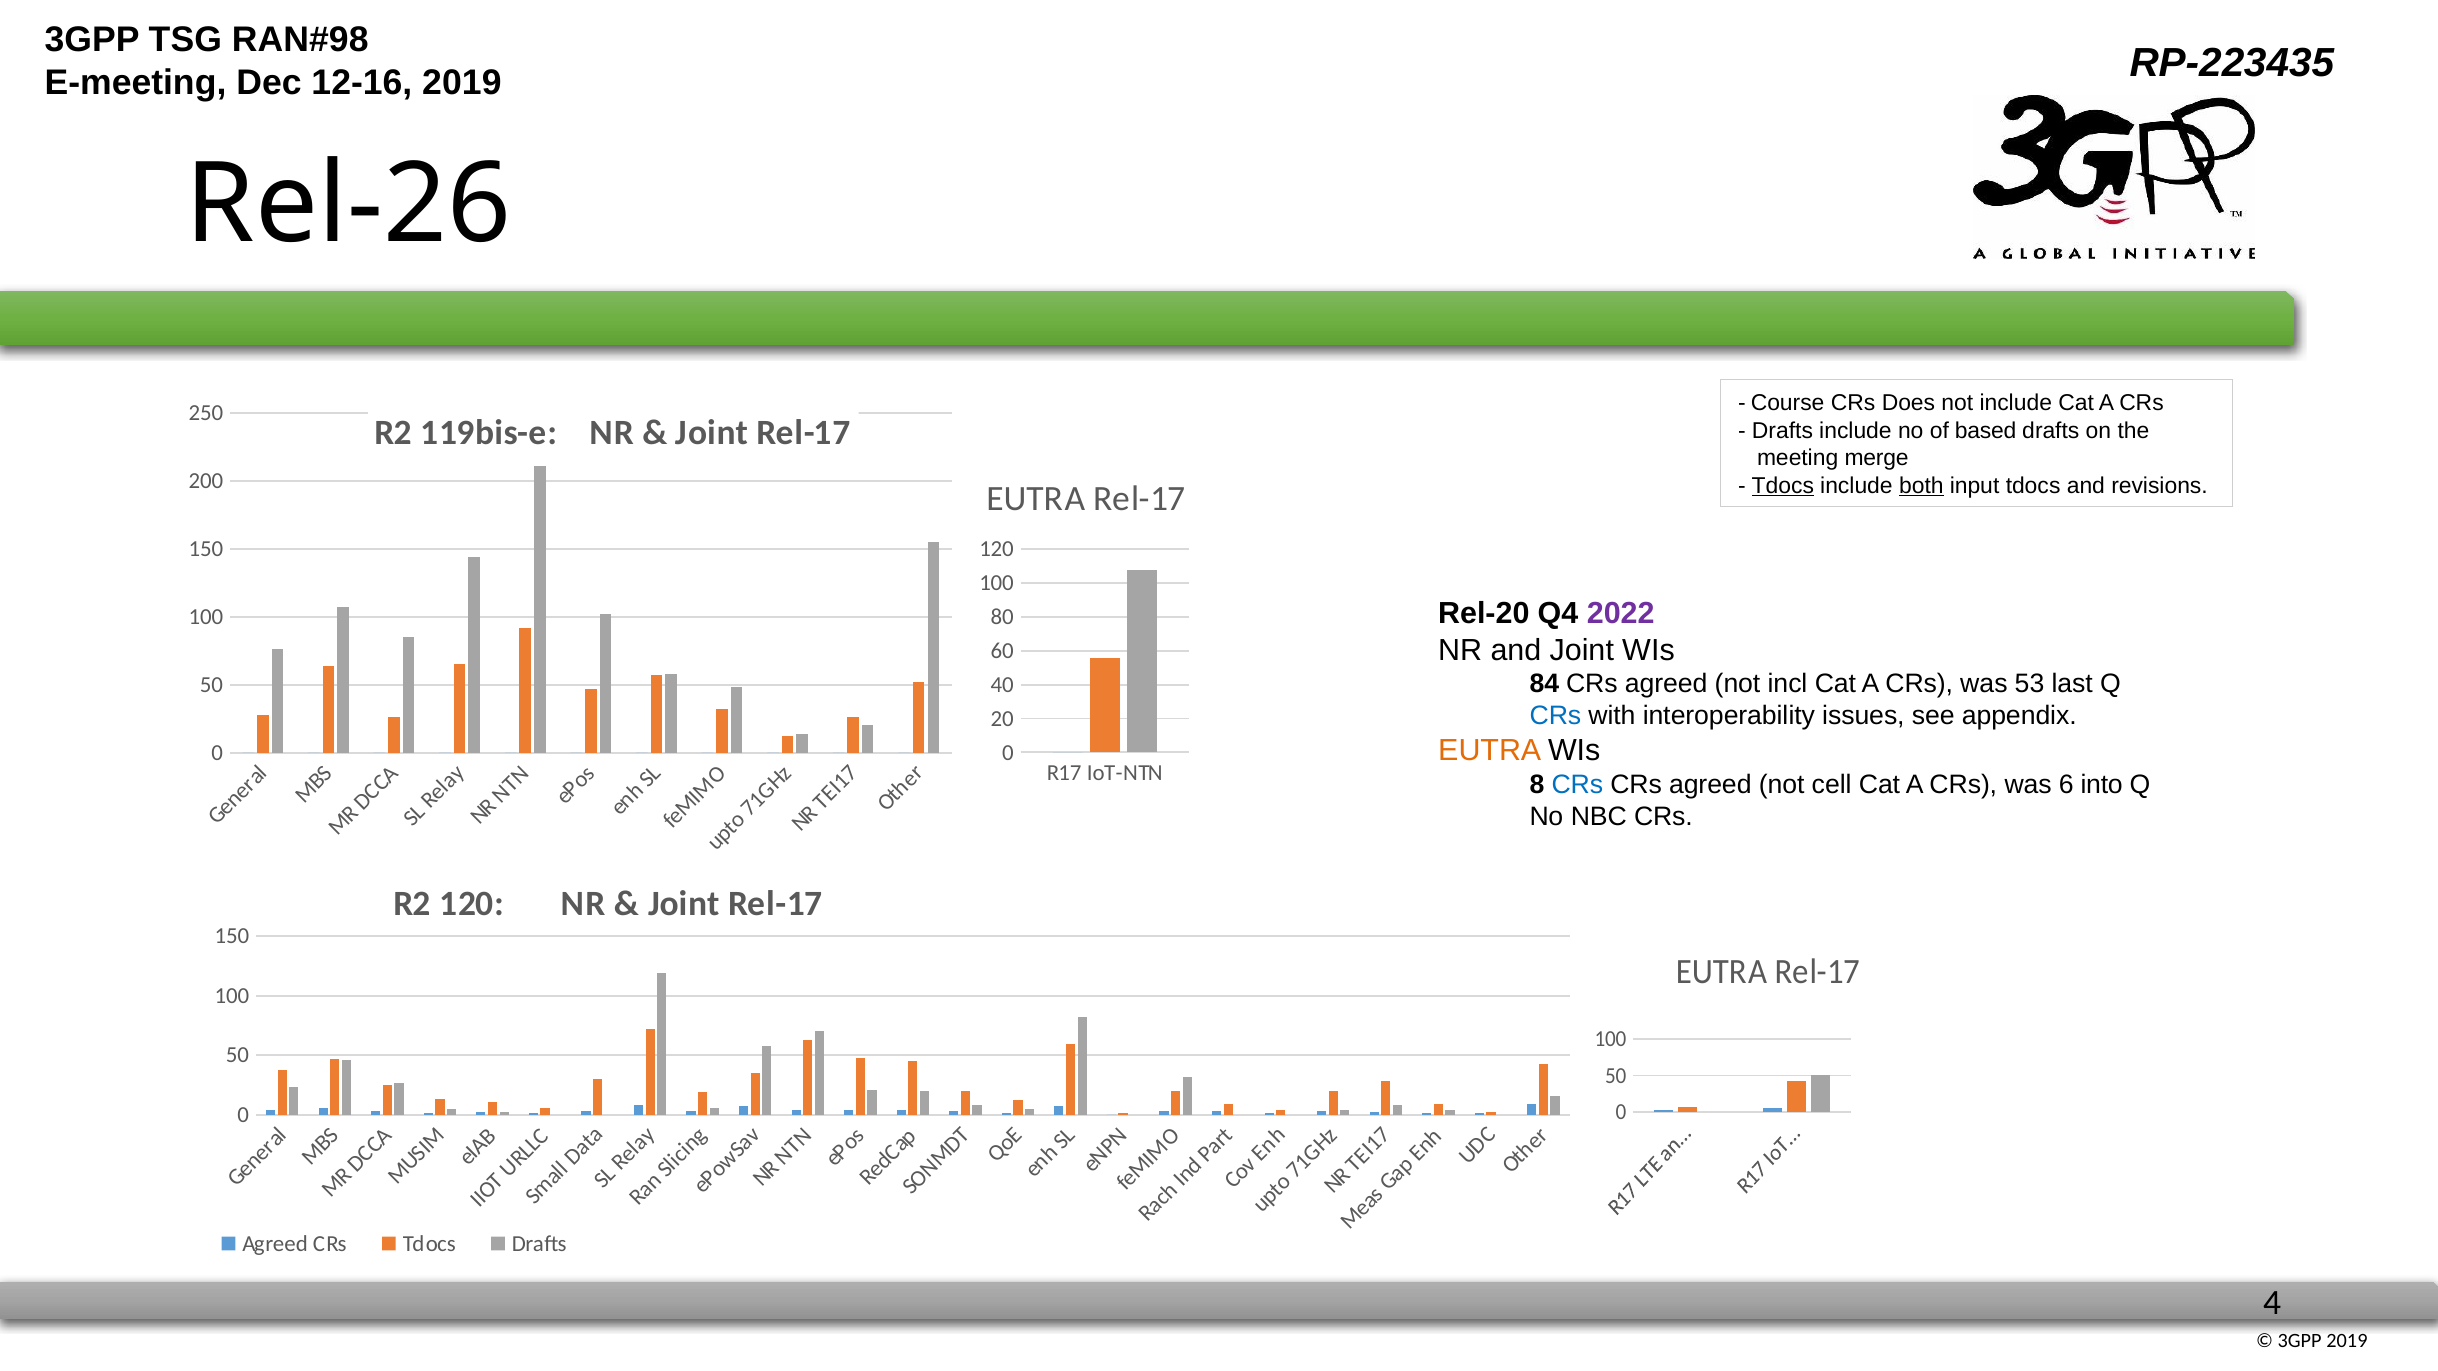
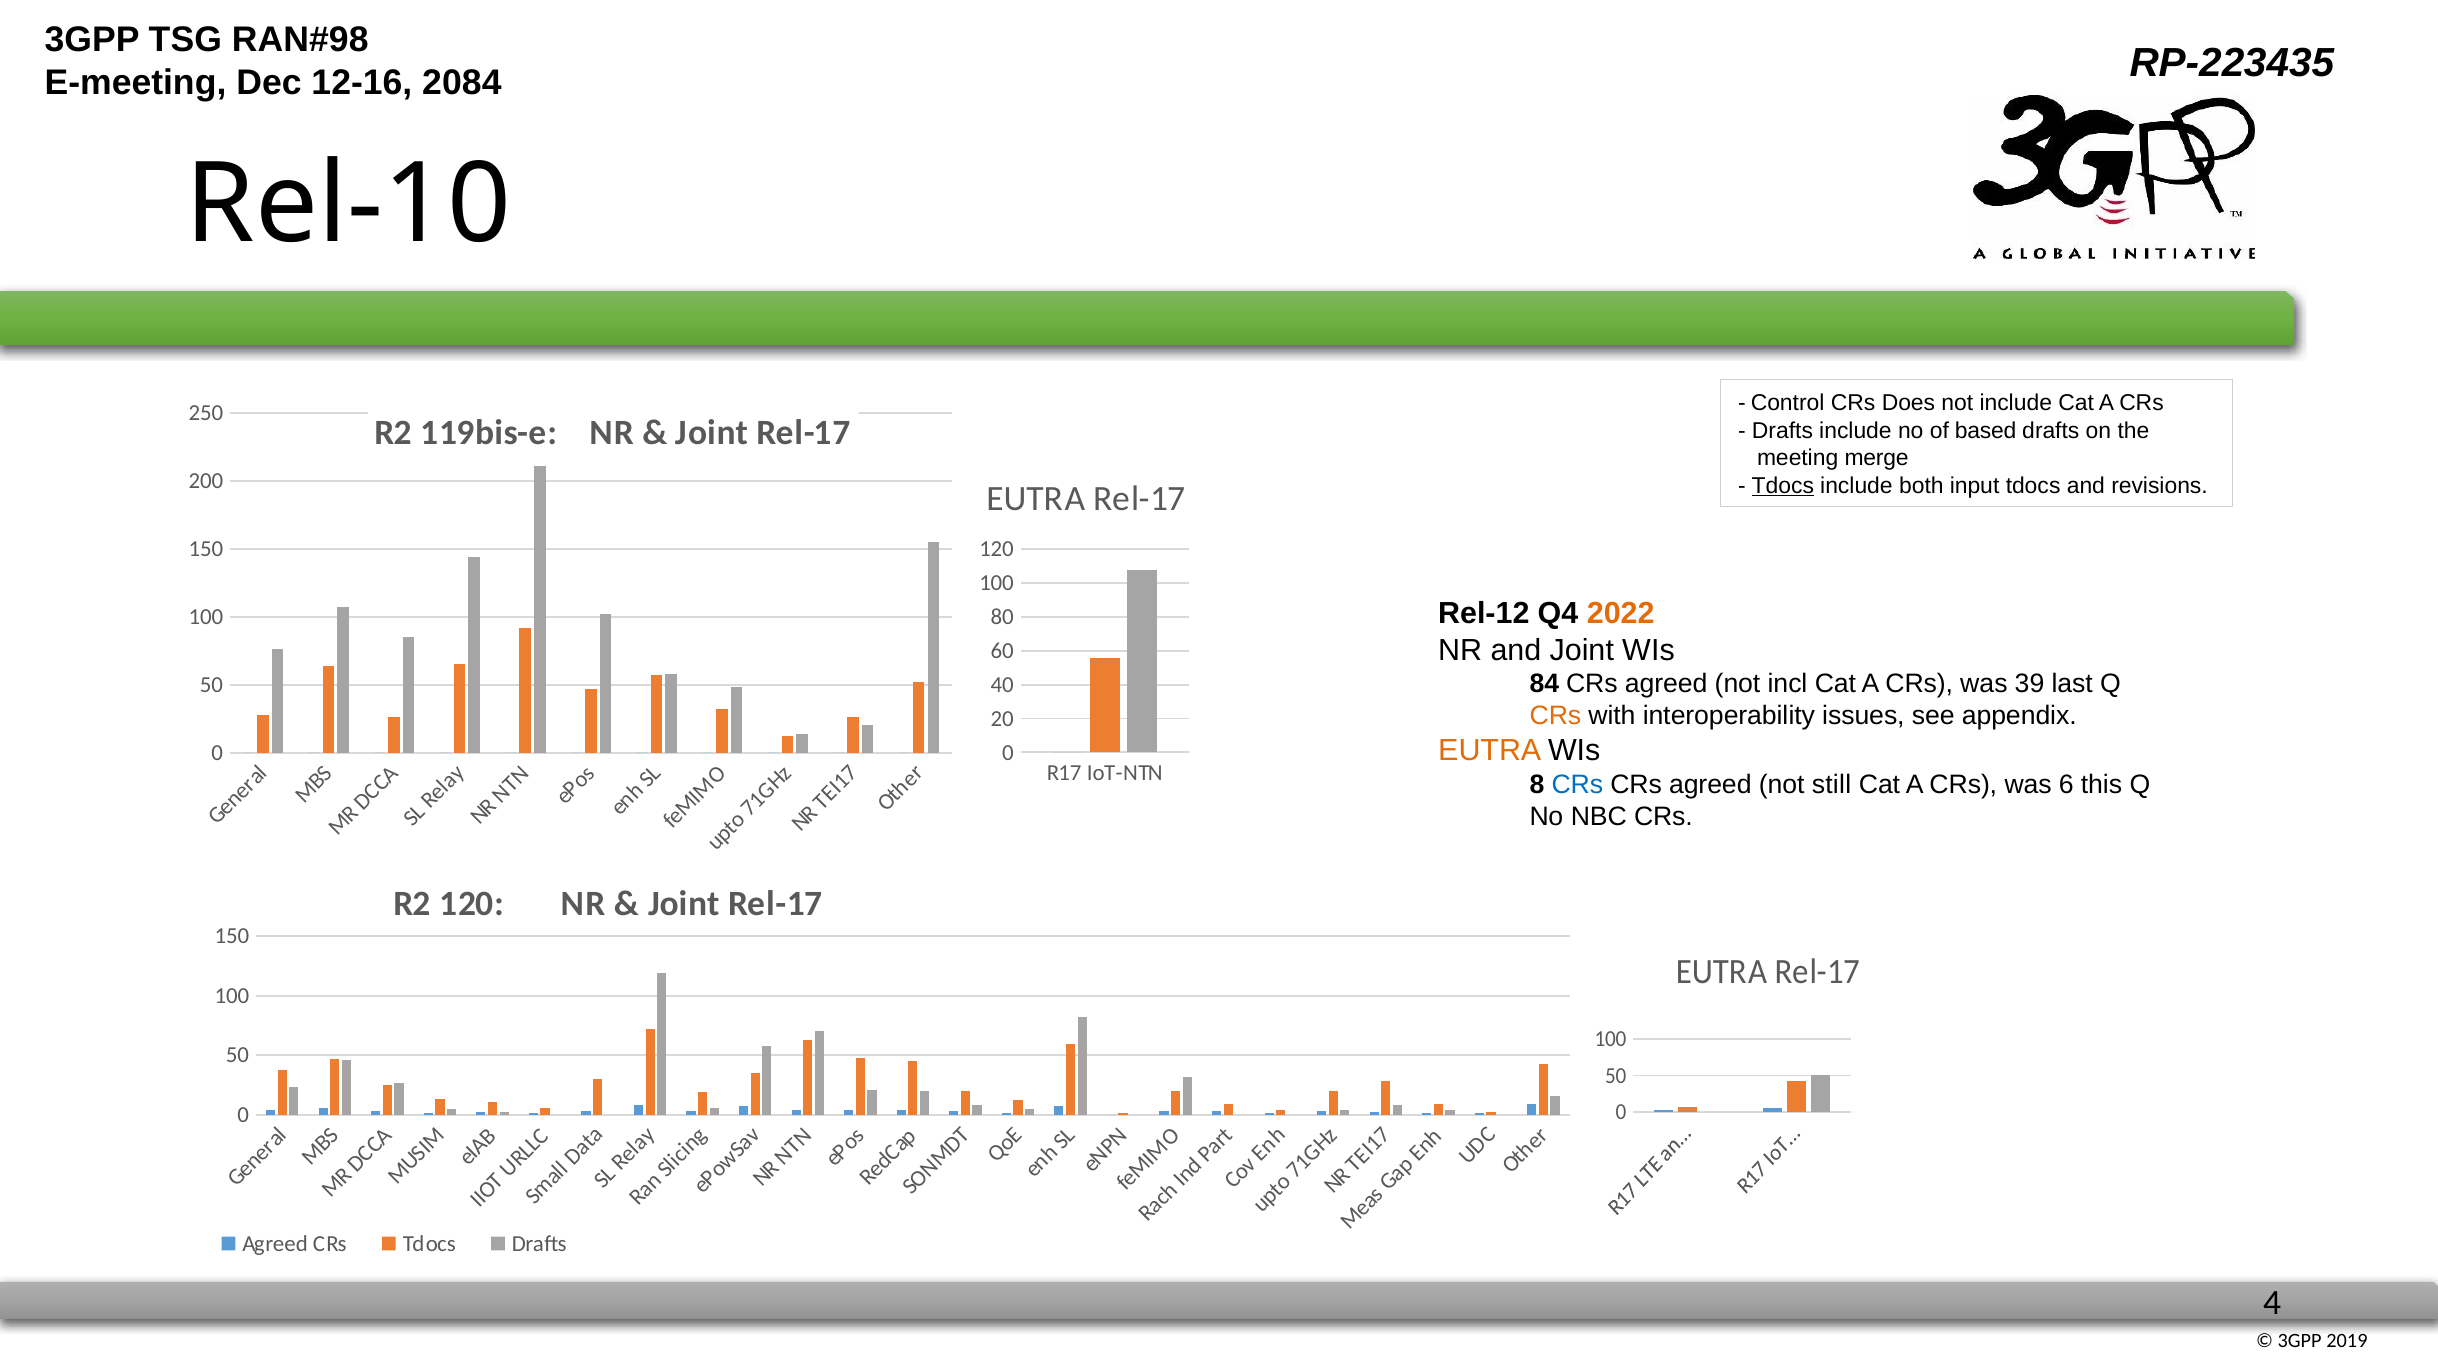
2019: 2019 -> 2084 (462, 83)
Rel-26: Rel-26 -> Rel-10 (348, 205)
Course: Course -> Control (1788, 403)
both underline: present -> none (1921, 486)
Rel-20: Rel-20 -> Rel-12 (1484, 614)
2022 colour: purple -> orange (1621, 614)
53: 53 -> 39 (2030, 684)
CRs colour: blue -> orange (1555, 716)
cell: cell -> still (1832, 785)
into: into -> this (2102, 785)
